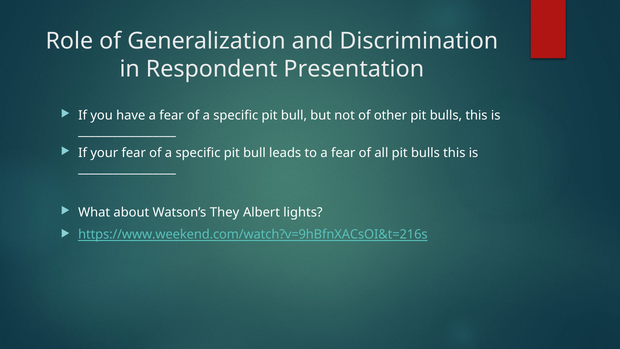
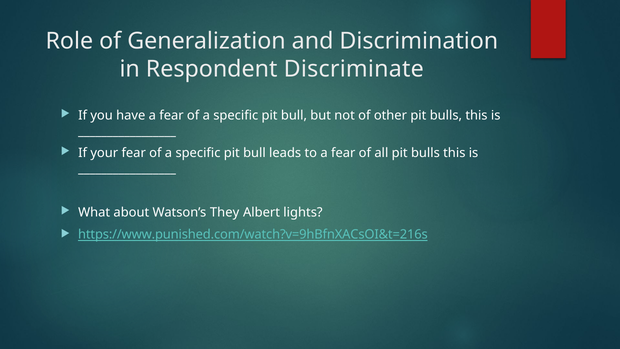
Presentation: Presentation -> Discriminate (354, 69)
https://www.weekend.com/watch?v=9hBfnXACsOI&t=216s: https://www.weekend.com/watch?v=9hBfnXACsOI&t=216s -> https://www.punished.com/watch?v=9hBfnXACsOI&t=216s (253, 234)
